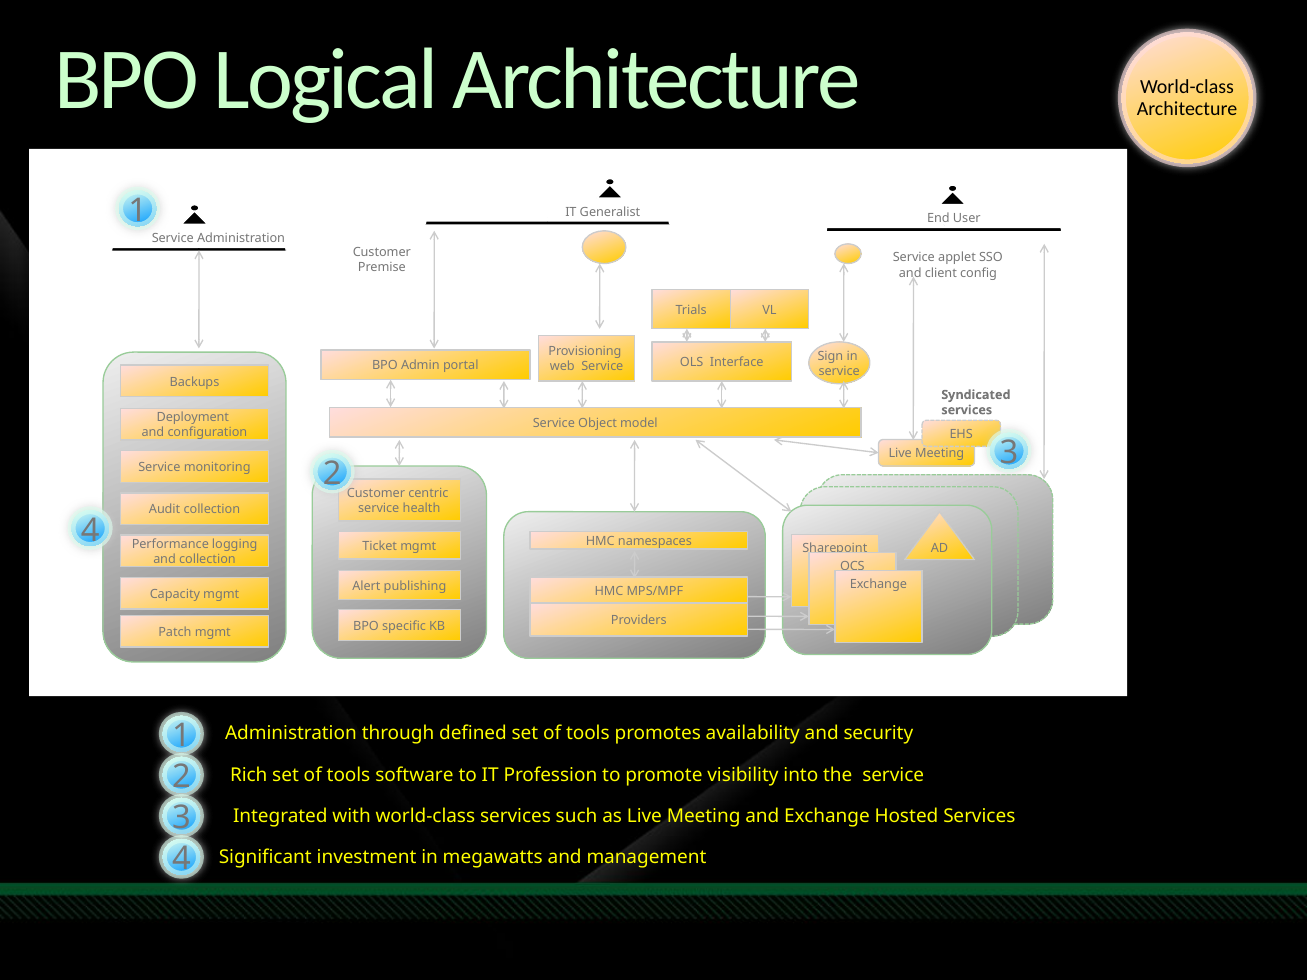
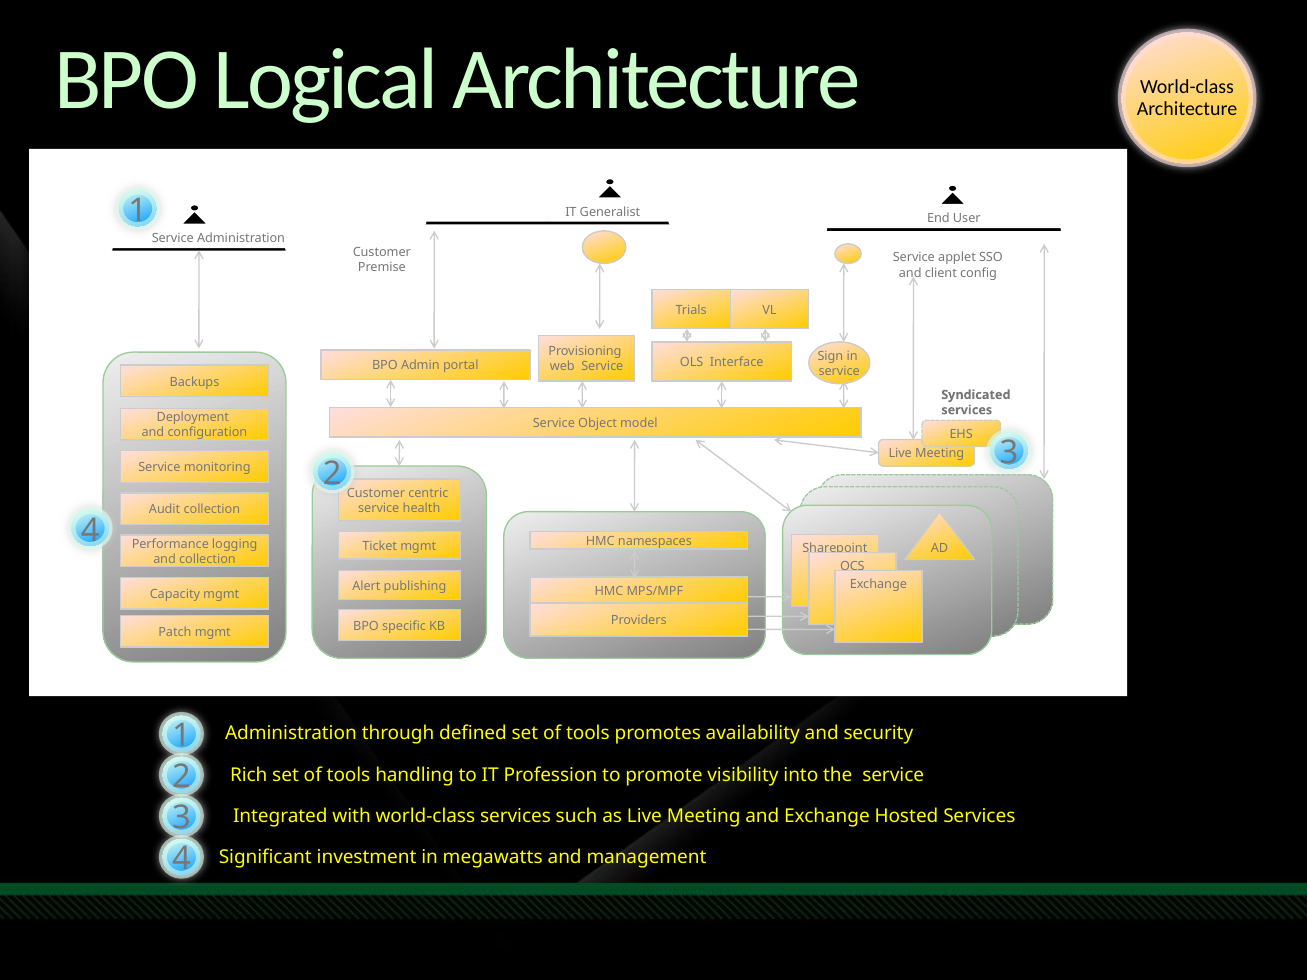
software: software -> handling (414, 775)
